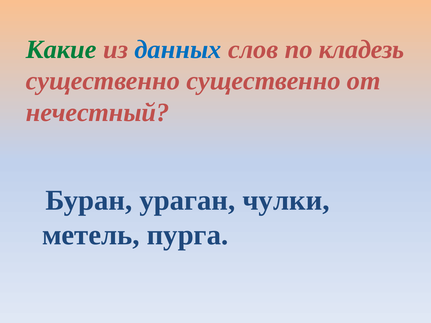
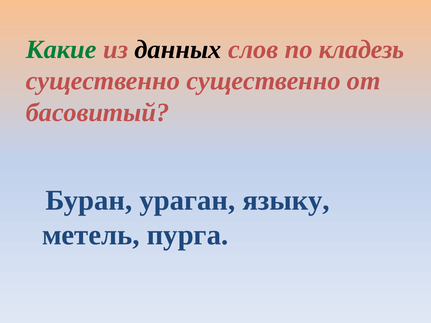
данных colour: blue -> black (178, 49)
нечестный: нечестный -> басовитый (98, 113)
чулки: чулки -> языку (286, 201)
